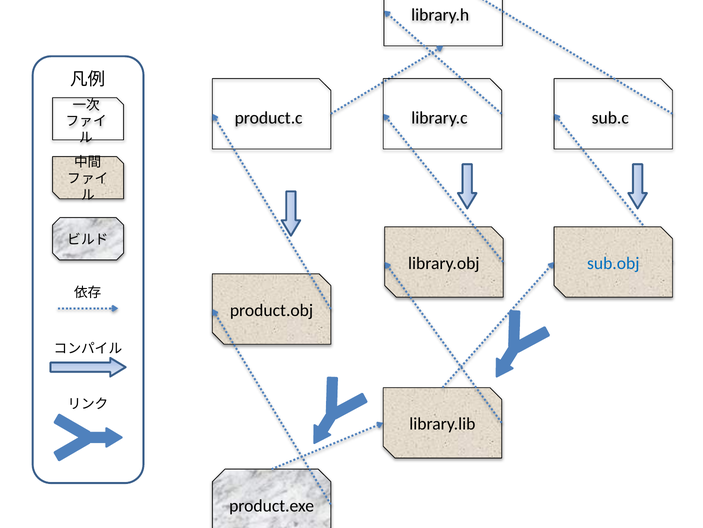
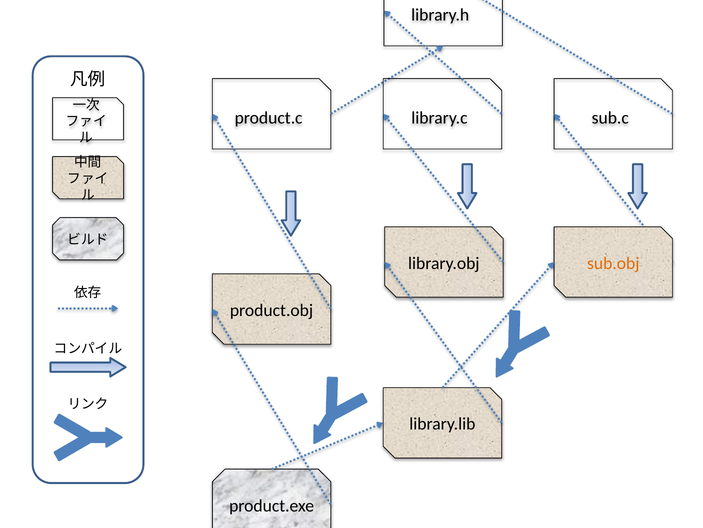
sub.obj colour: blue -> orange (613, 263)
